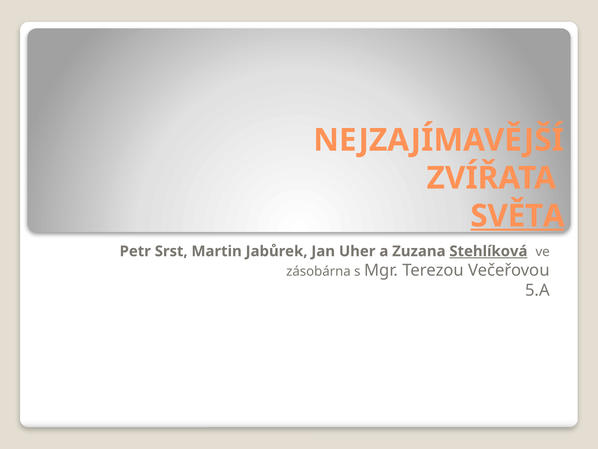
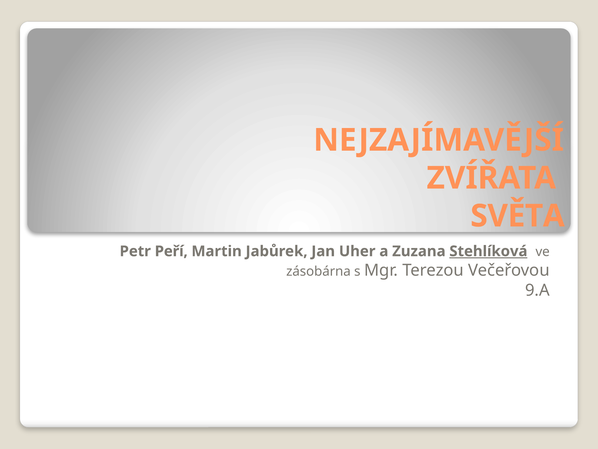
SVĚTA underline: present -> none (518, 216)
Srst: Srst -> Peří (171, 251)
5.A: 5.A -> 9.A (537, 290)
